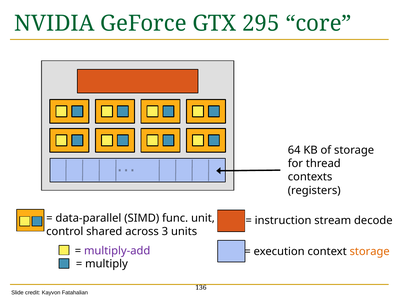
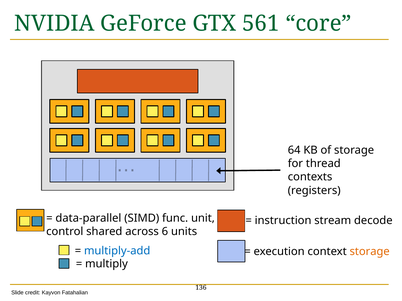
295: 295 -> 561 (261, 24)
3: 3 -> 6 (165, 232)
multiply-add colour: purple -> blue (117, 251)
